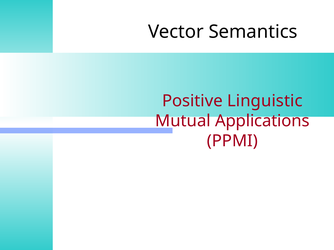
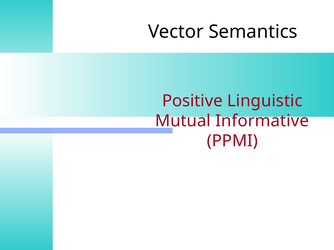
Applications: Applications -> Informative (262, 121)
